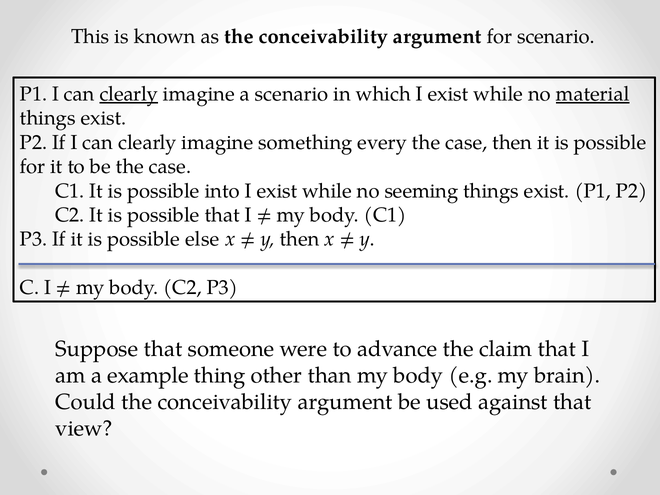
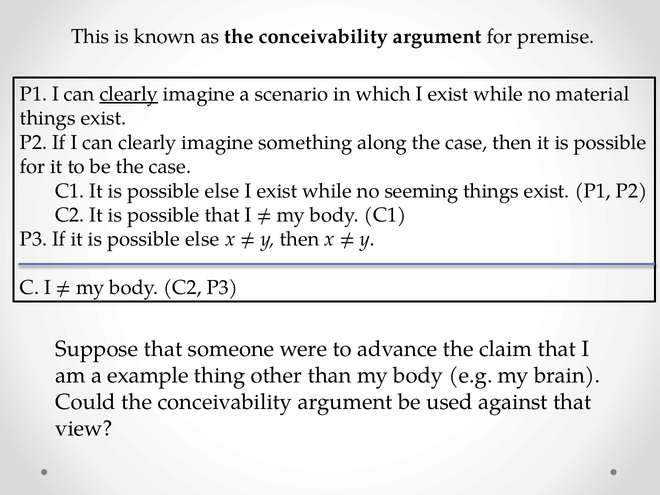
for scenario: scenario -> premise (556, 37)
material underline: present -> none (593, 94)
every: every -> along (382, 142)
into: into -> else (222, 191)
